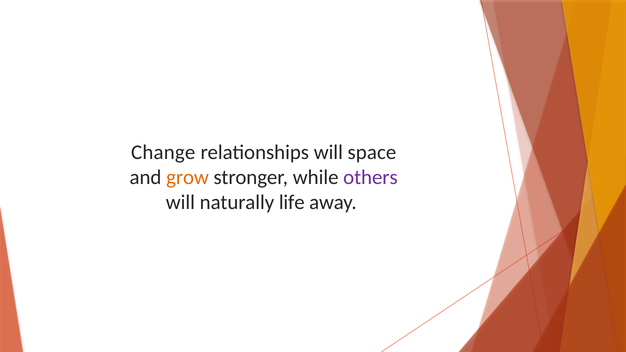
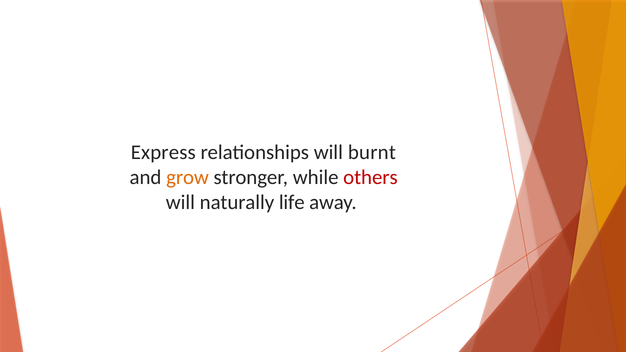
Change: Change -> Express (163, 152)
space: space -> burnt (372, 152)
others colour: purple -> red (370, 178)
